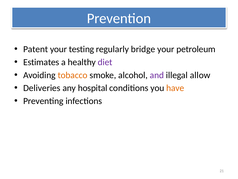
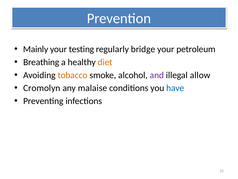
Patent: Patent -> Mainly (36, 49)
Estimates: Estimates -> Breathing (41, 62)
diet colour: purple -> orange (105, 62)
Deliveries: Deliveries -> Cromolyn (42, 88)
hospital: hospital -> malaise (93, 88)
have colour: orange -> blue (175, 88)
